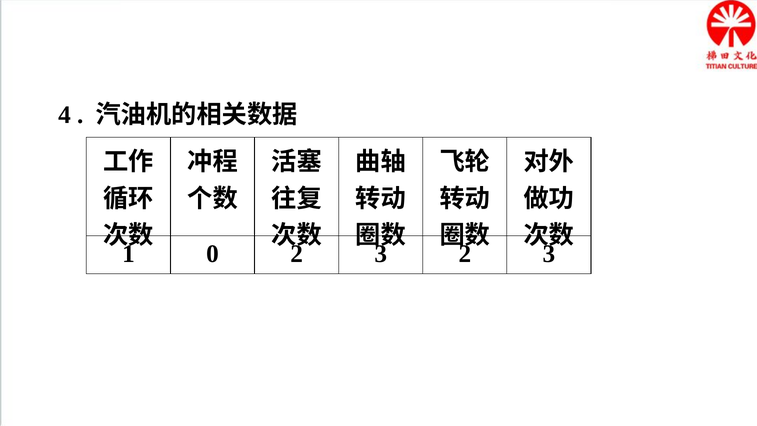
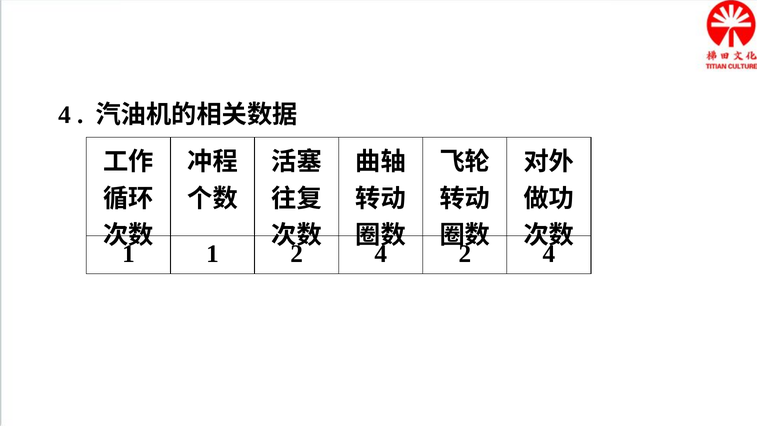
1 0: 0 -> 1 (213, 254)
3: 3 -> 4 (381, 254)
3: 3 -> 4 (549, 254)
